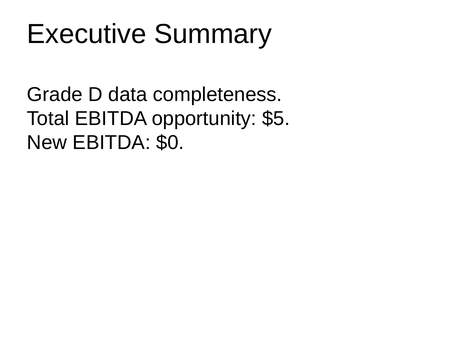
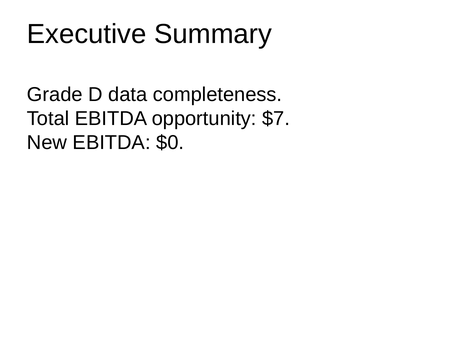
$5: $5 -> $7 (276, 119)
